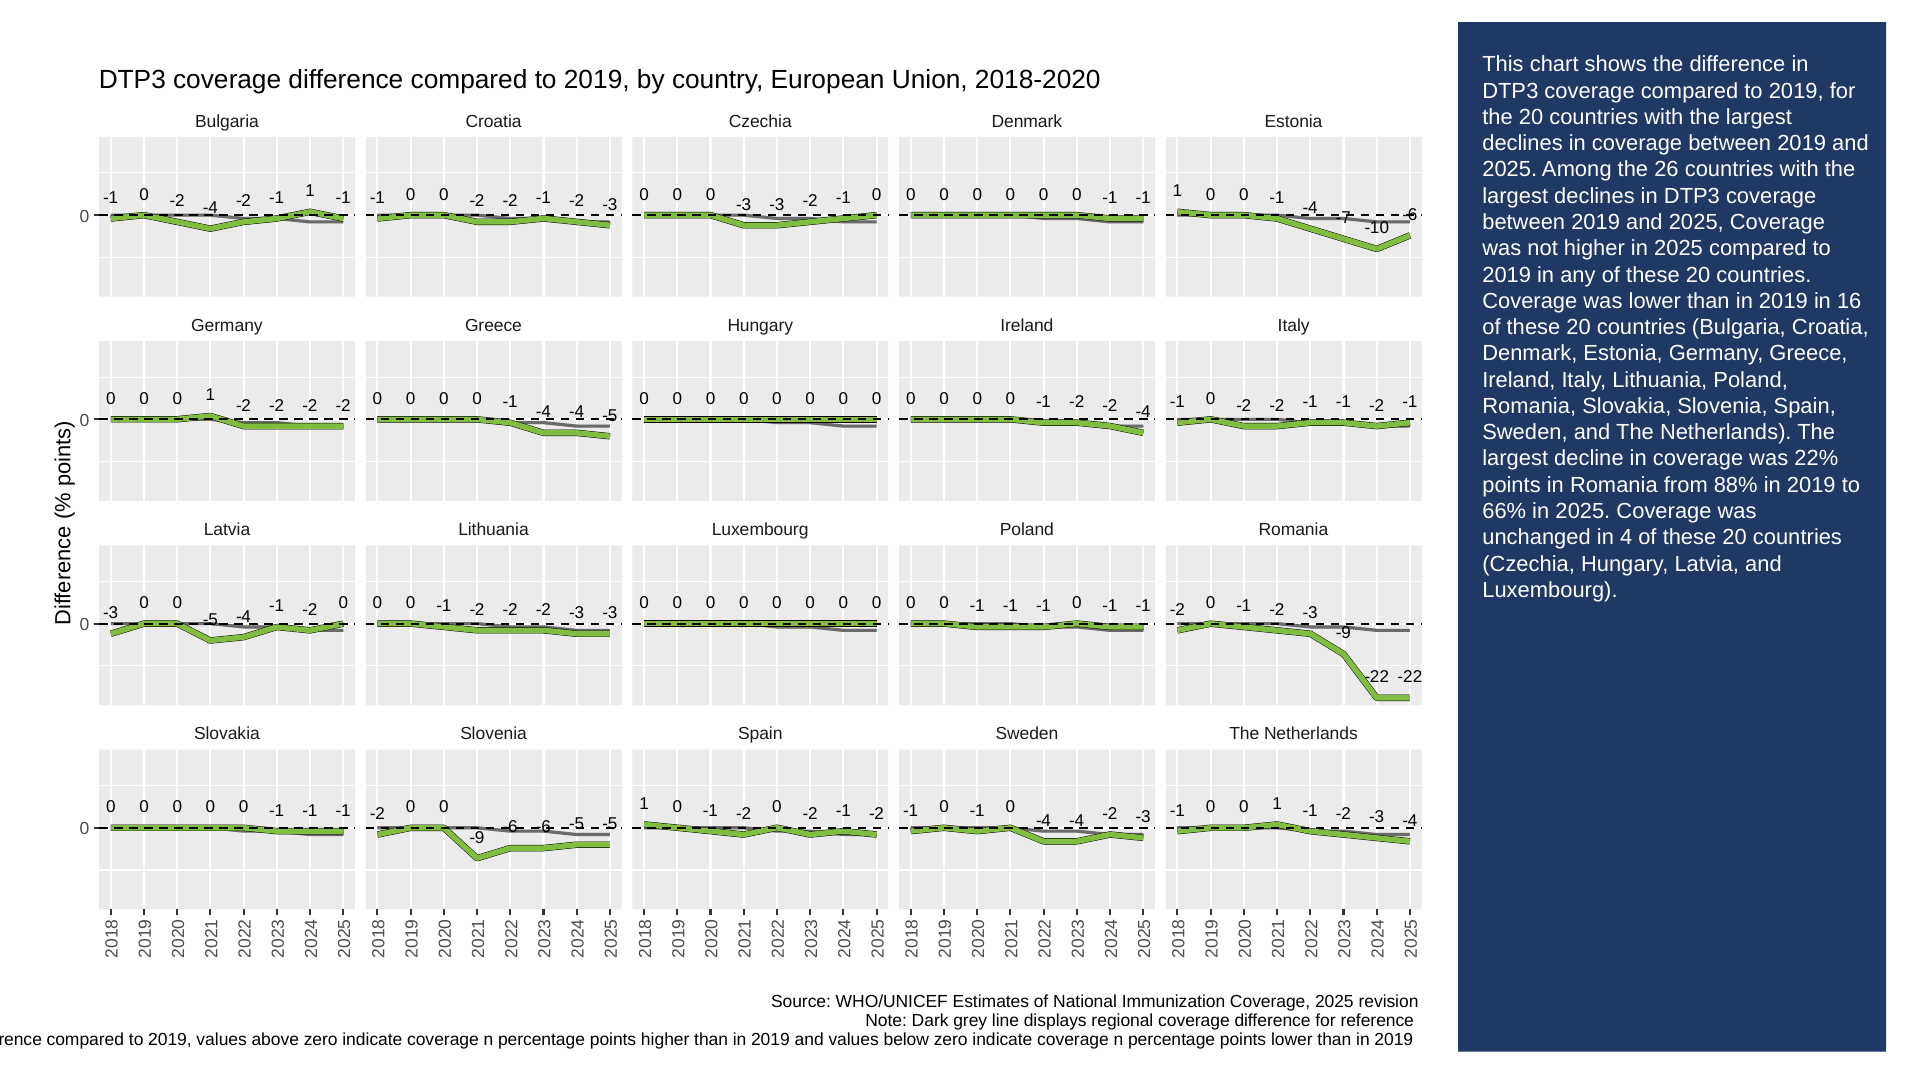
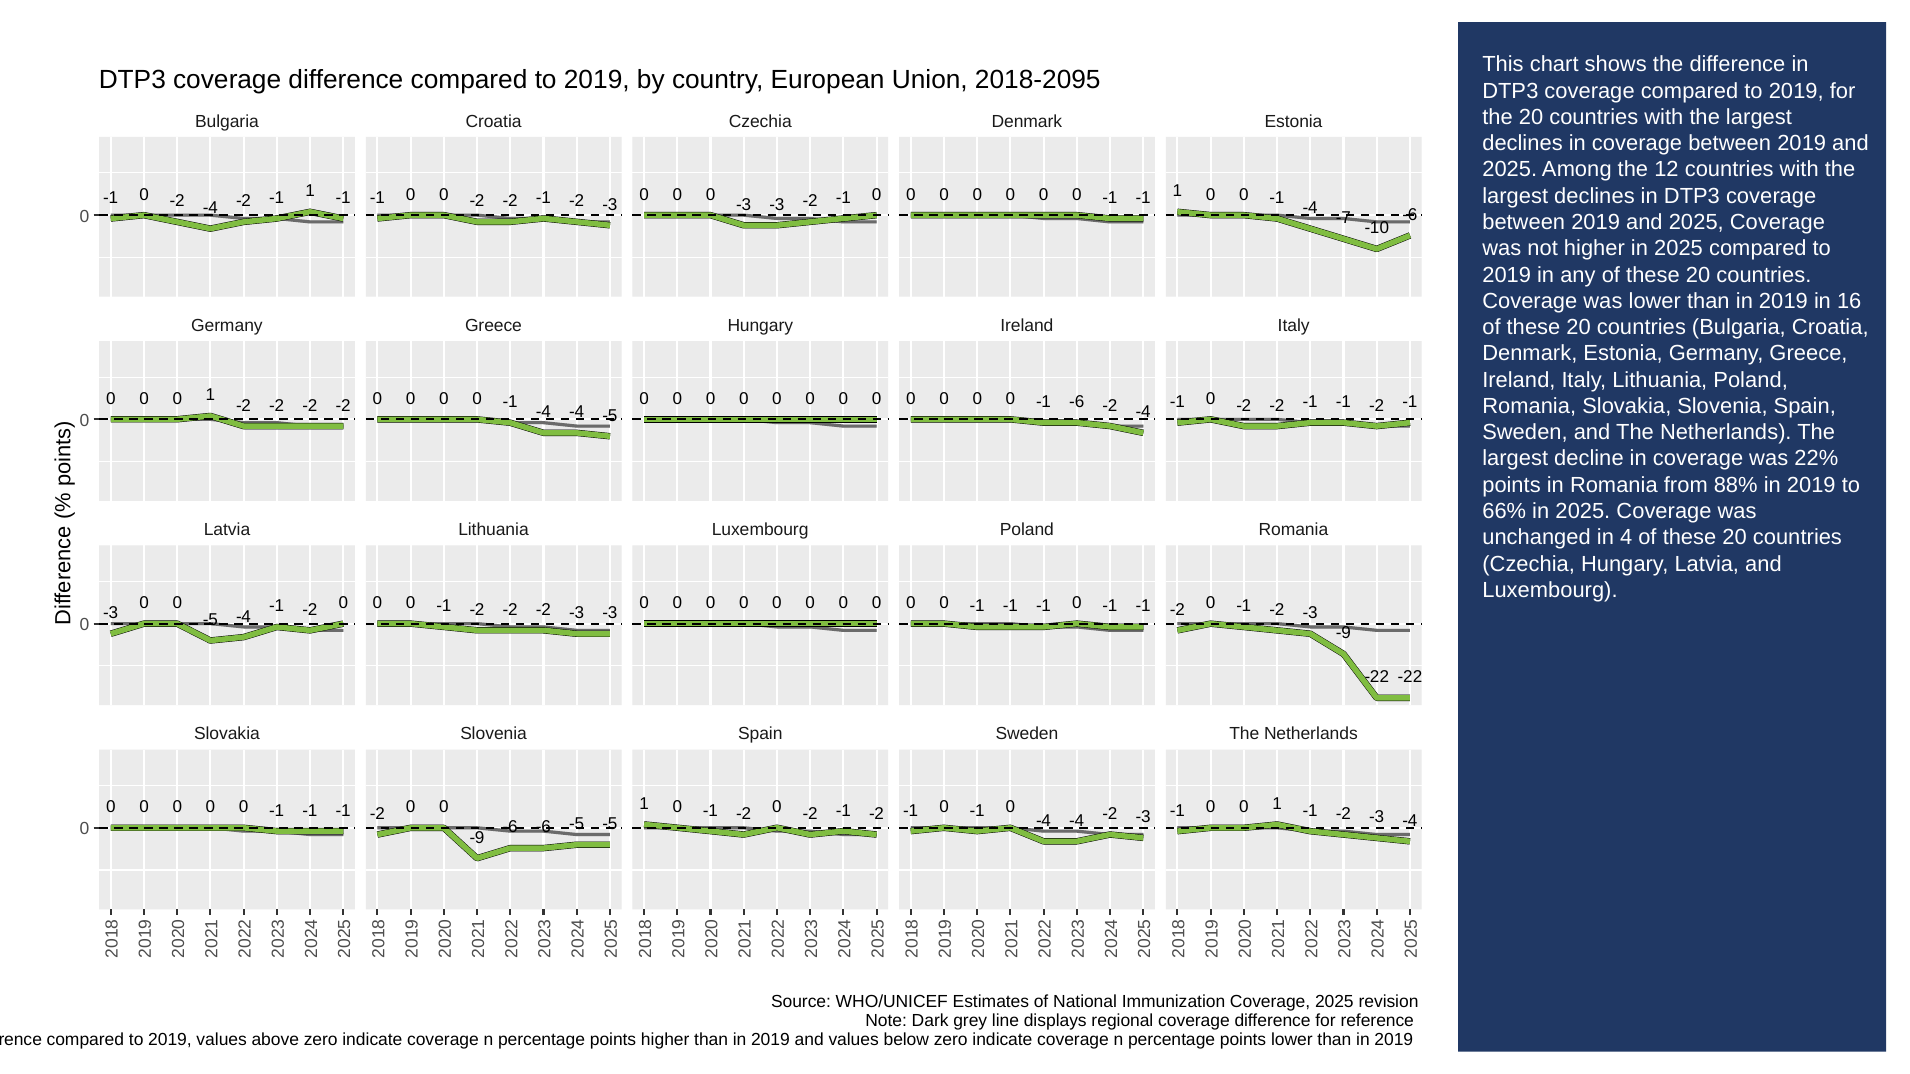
2018-2020: 2018-2020 -> 2018-2095 (1038, 79)
26: 26 -> 12 (1666, 170)
-2: -2 -> -6 (1077, 402)
